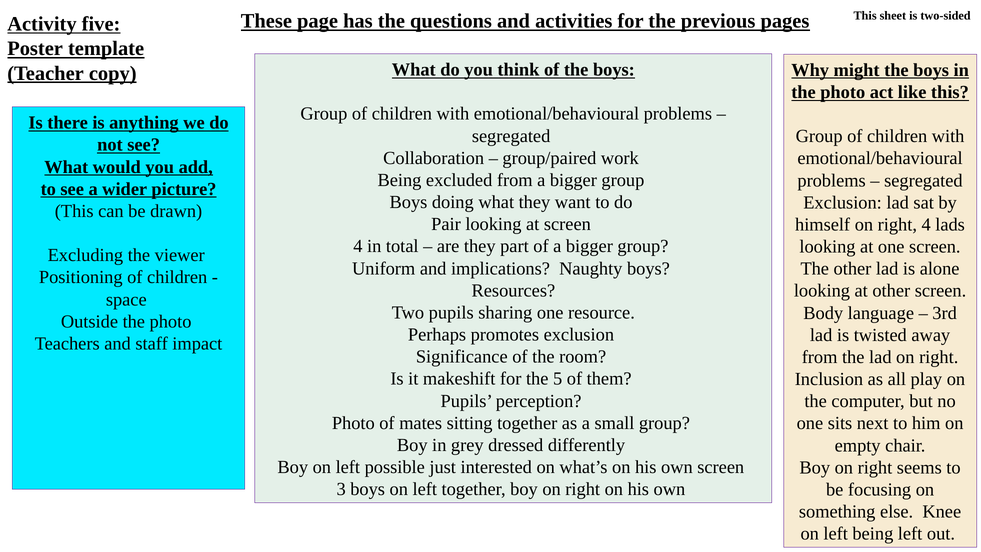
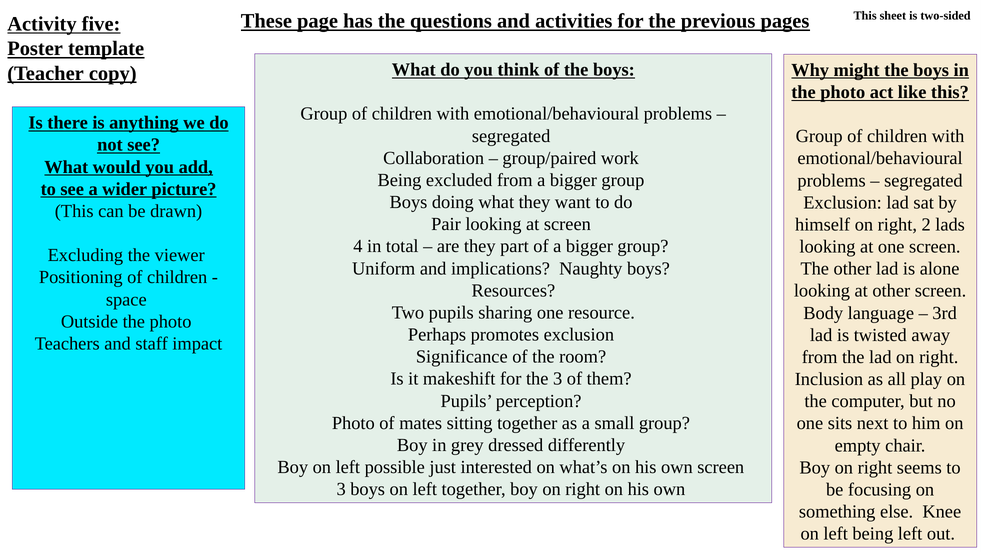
right 4: 4 -> 2 (926, 225)
the 5: 5 -> 3 (558, 379)
